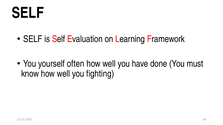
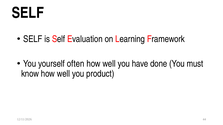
fighting: fighting -> product (100, 74)
